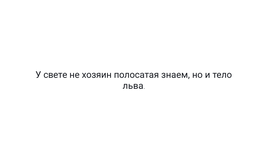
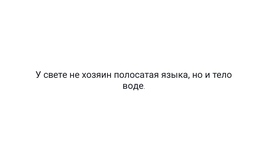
знаем: знаем -> языка (176, 75)
льва: льва -> воде (133, 86)
